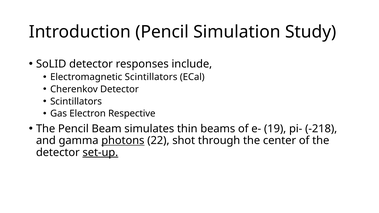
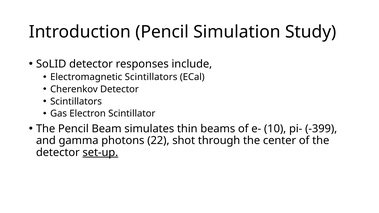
Respective: Respective -> Scintillator (132, 114)
19: 19 -> 10 (275, 129)
-218: -218 -> -399 (321, 129)
photons underline: present -> none (123, 141)
